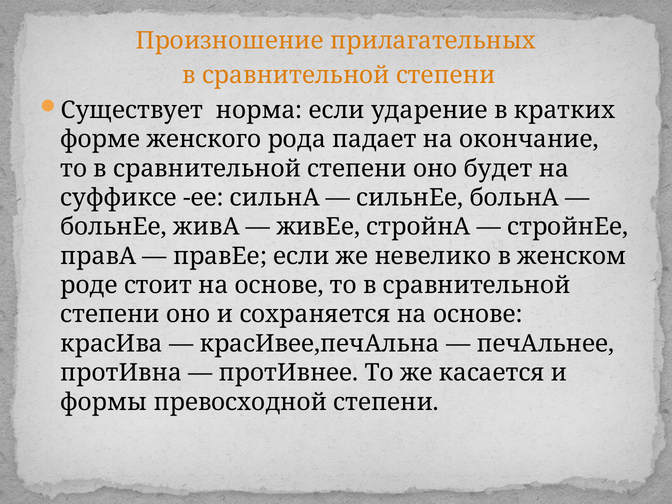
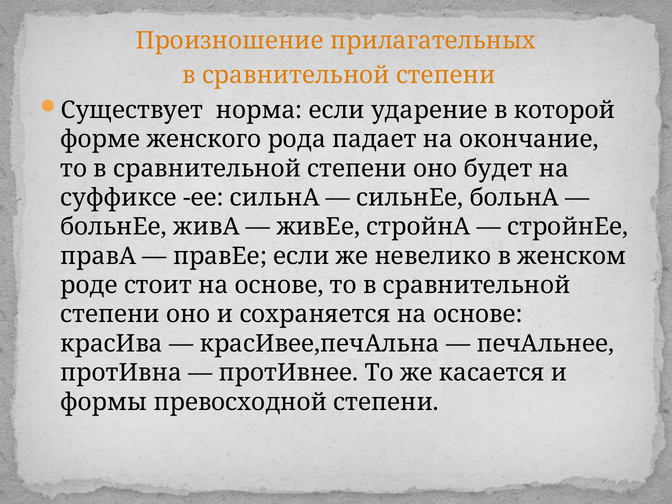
кратких: кратких -> которой (564, 110)
